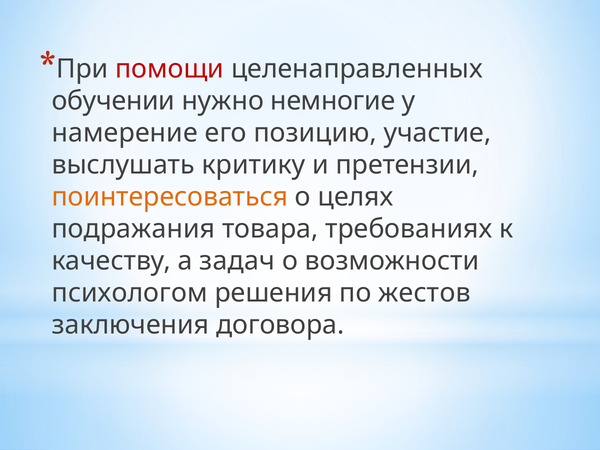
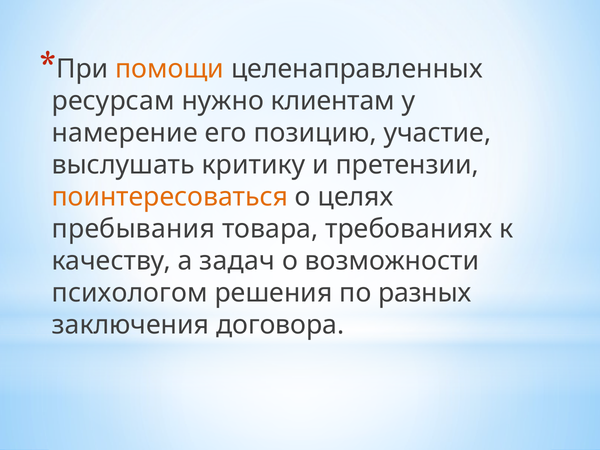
помощи colour: red -> orange (170, 69)
обучении: обучении -> ресурсам (113, 101)
немногие: немногие -> клиентам (333, 101)
подражания: подражания -> пребывания (133, 229)
жестов: жестов -> разных (425, 293)
